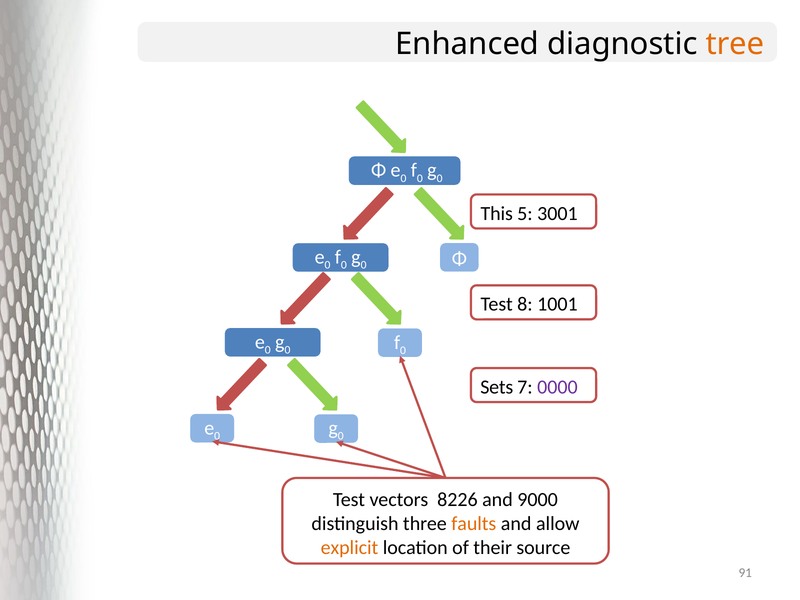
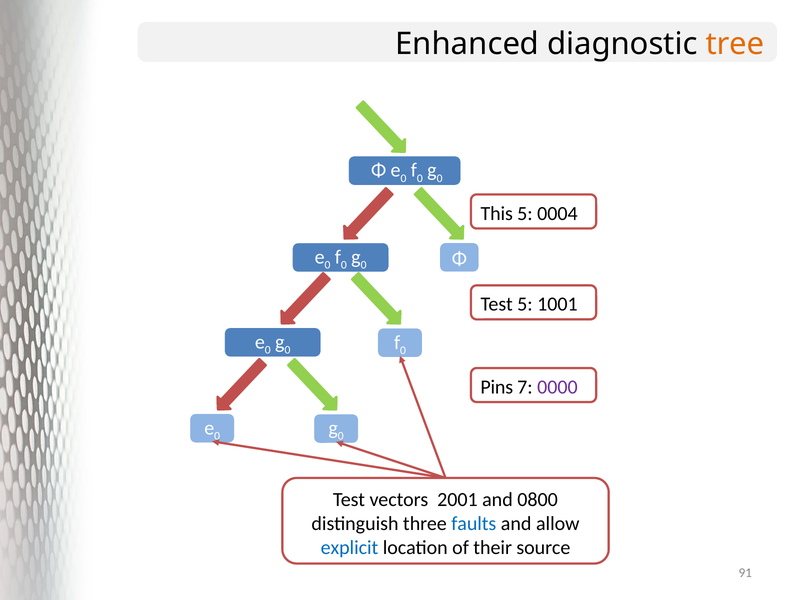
3001: 3001 -> 0004 (557, 213)
Test 8: 8 -> 5 (525, 304)
Sets: Sets -> Pins (497, 387)
8226: 8226 -> 2001 (457, 500)
9000: 9000 -> 0800 (538, 500)
faults colour: orange -> blue (474, 524)
explicit colour: orange -> blue (349, 548)
